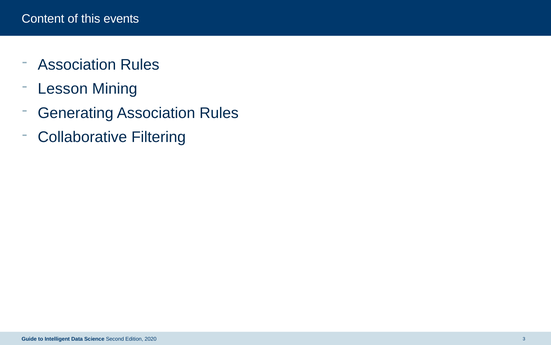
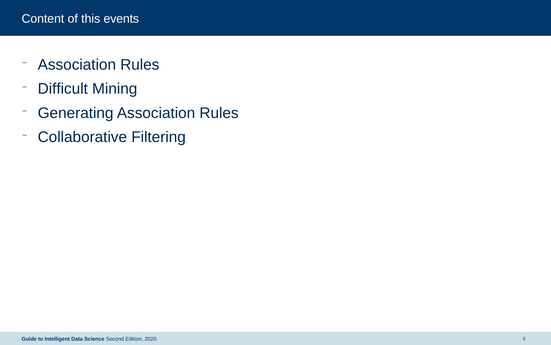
Lesson: Lesson -> Difficult (63, 89)
